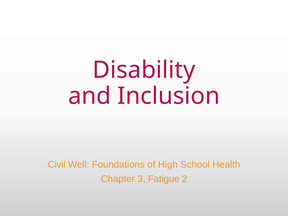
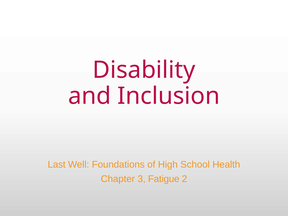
Civil: Civil -> Last (57, 165)
